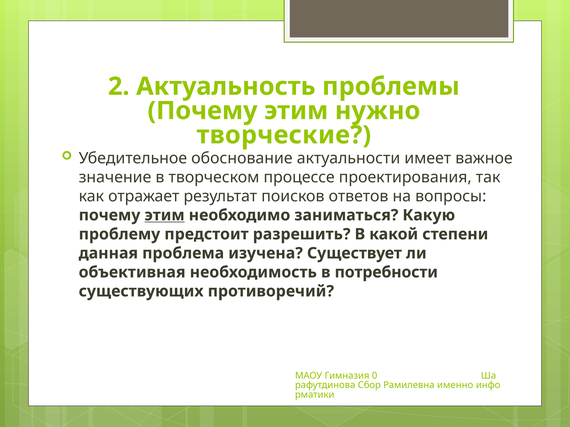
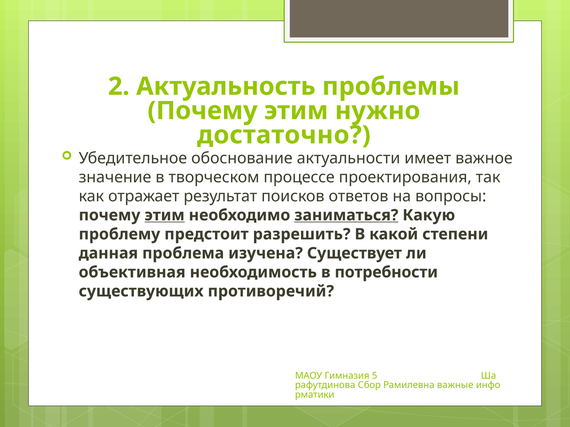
творческие: творческие -> достаточно (284, 135)
заниматься underline: none -> present (346, 215)
0: 0 -> 5 (375, 376)
именно: именно -> важные (455, 386)
